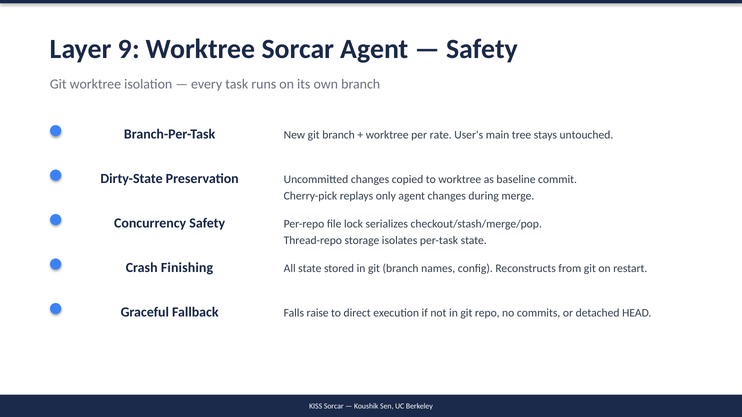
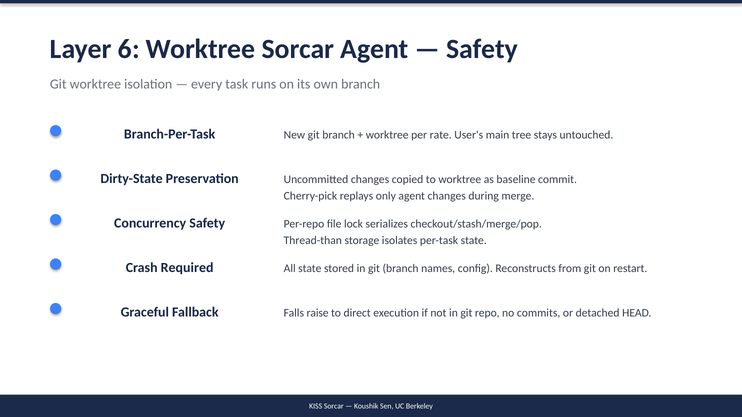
9: 9 -> 6 (129, 49)
Thread-repo: Thread-repo -> Thread-than (313, 241)
Finishing: Finishing -> Required (187, 268)
